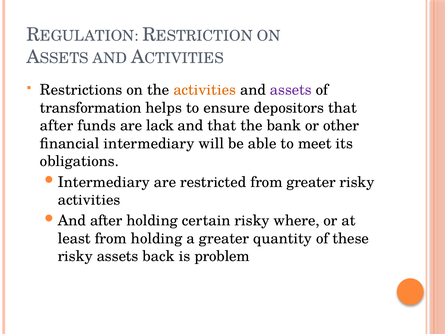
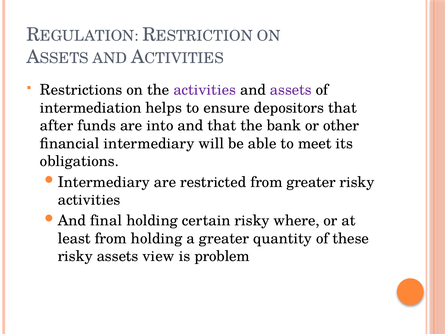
activities colour: orange -> purple (205, 90)
transformation: transformation -> intermediation (91, 108)
lack: lack -> into (160, 126)
And after: after -> final (106, 221)
back: back -> view (159, 256)
